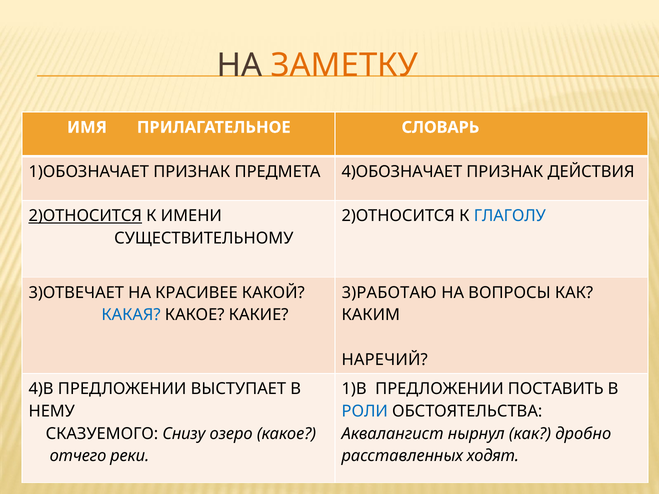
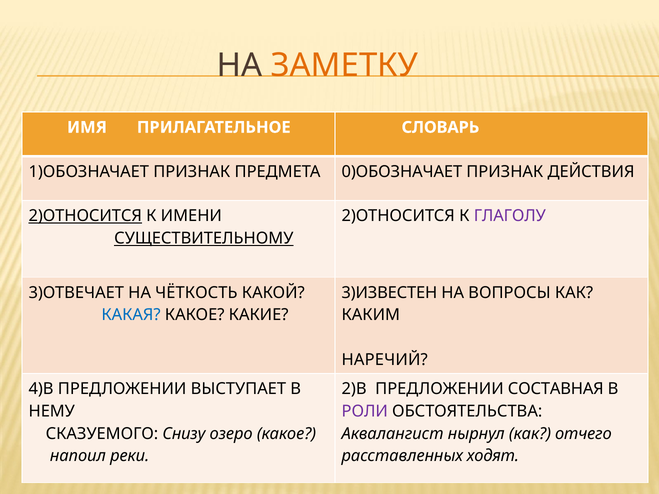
4)ОБОЗНАЧАЕТ: 4)ОБОЗНАЧАЕТ -> 0)ОБОЗНАЧАЕТ (402, 172)
ГЛАГОЛУ colour: blue -> purple (510, 216)
СУЩЕСТВИТЕЛЬНОМУ underline: none -> present (204, 239)
КРАСИВЕЕ: КРАСИВЕЕ -> ЧЁТКОСТЬ (196, 293)
3)РАБОТАЮ: 3)РАБОТАЮ -> 3)ИЗВЕСТЕН (389, 293)
1)В: 1)В -> 2)В (354, 389)
ПОСТАВИТЬ: ПОСТАВИТЬ -> СОСТАВНАЯ (556, 389)
РОЛИ colour: blue -> purple (365, 411)
дробно: дробно -> отчего (583, 434)
отчего: отчего -> напоил (78, 456)
